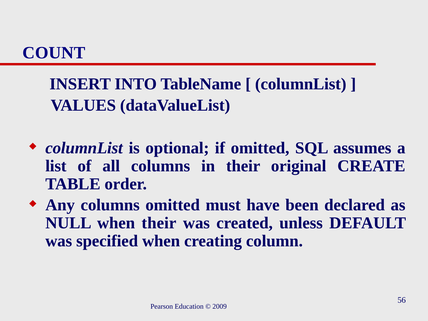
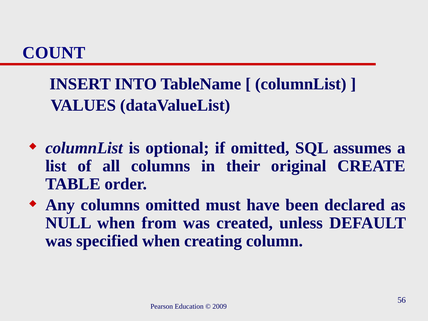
when their: their -> from (159, 223)
